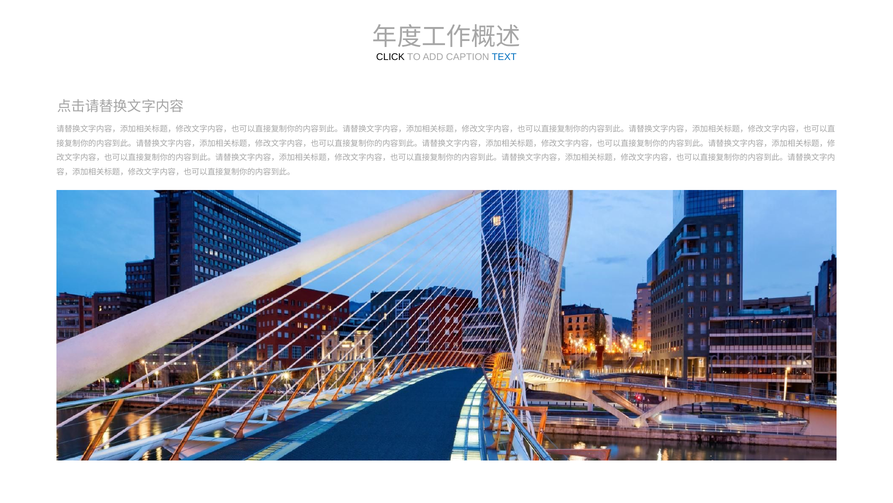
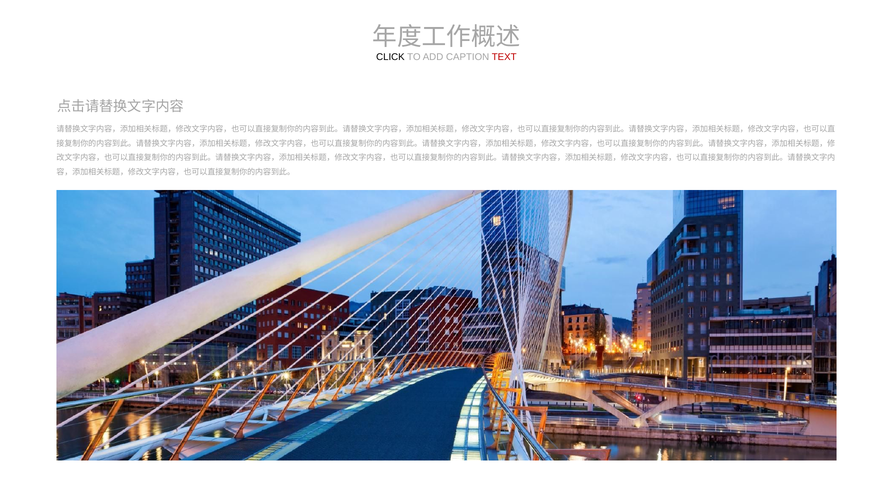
TEXT colour: blue -> red (504, 57)
